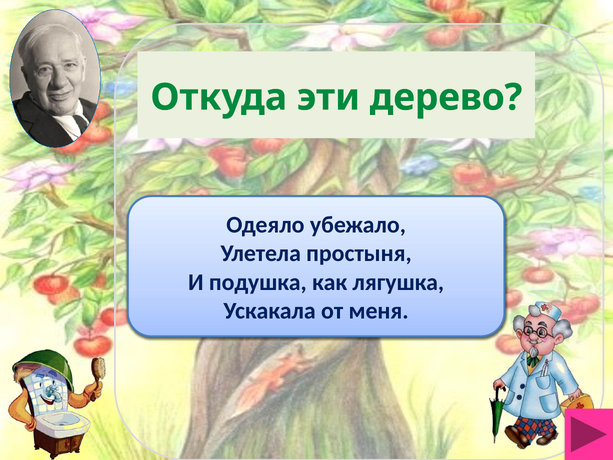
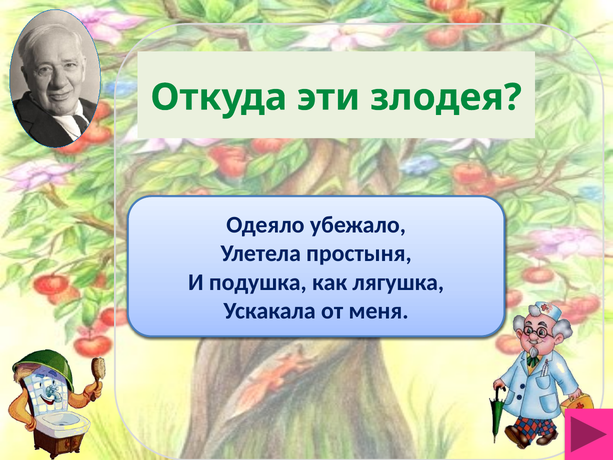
дерево: дерево -> злодея (446, 97)
